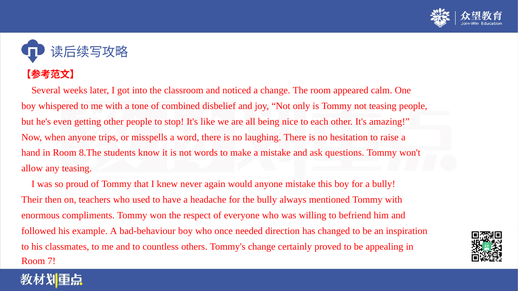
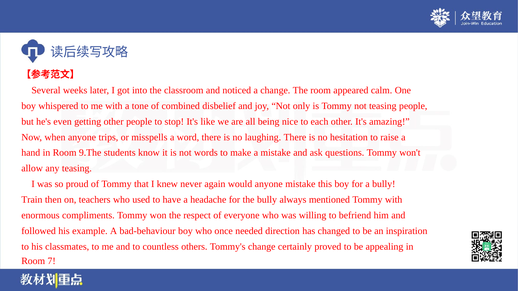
8.The: 8.The -> 9.The (90, 153)
Their: Their -> Train (32, 200)
